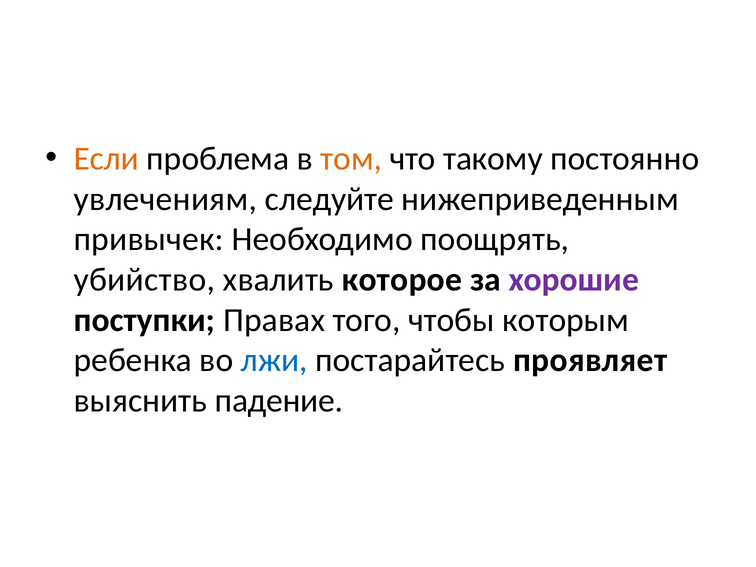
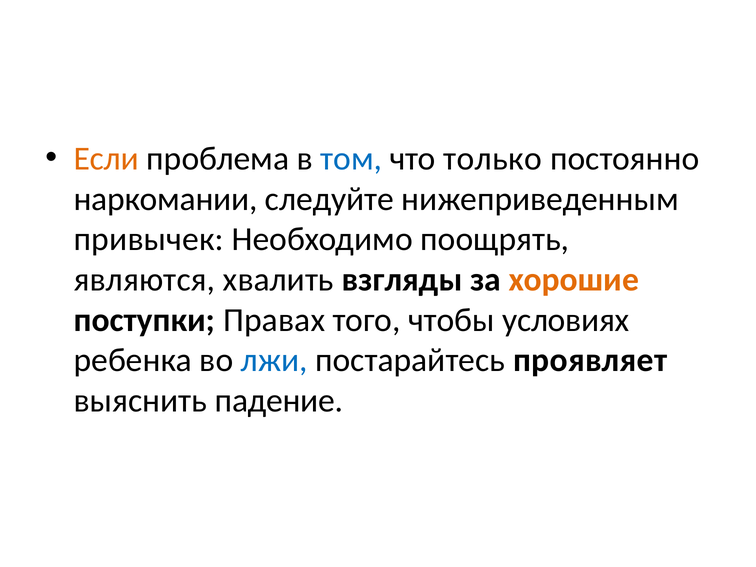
том colour: orange -> blue (351, 159)
такому: такому -> только (493, 159)
увлечениям: увлечениям -> наркомании (166, 199)
убийство: убийство -> являются (144, 280)
которое: которое -> взгляды (402, 280)
хорошие colour: purple -> orange (574, 280)
которым: которым -> условиях (566, 320)
